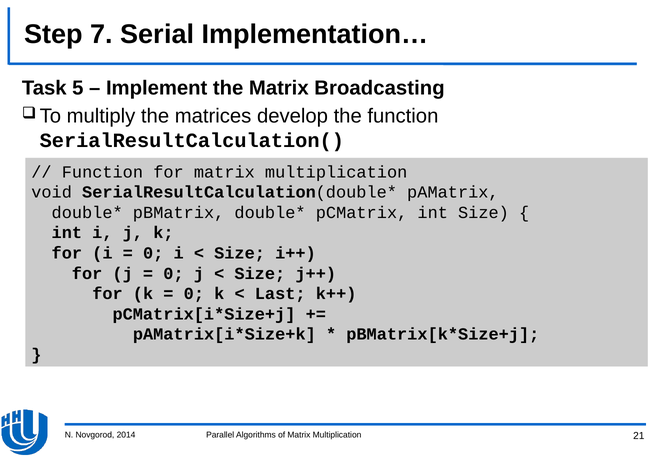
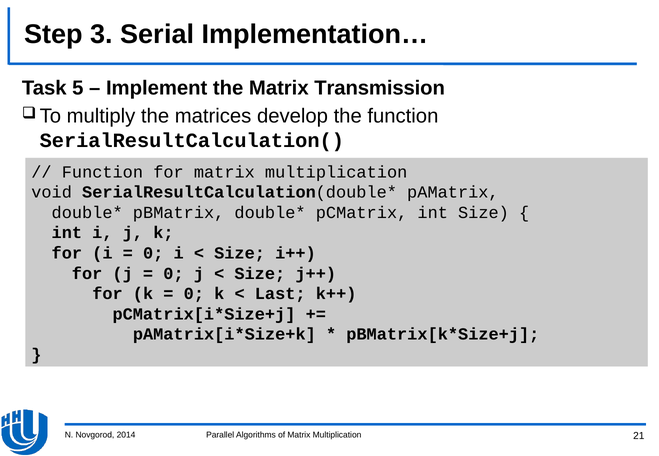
7: 7 -> 3 (102, 34)
Broadcasting: Broadcasting -> Transmission (380, 88)
